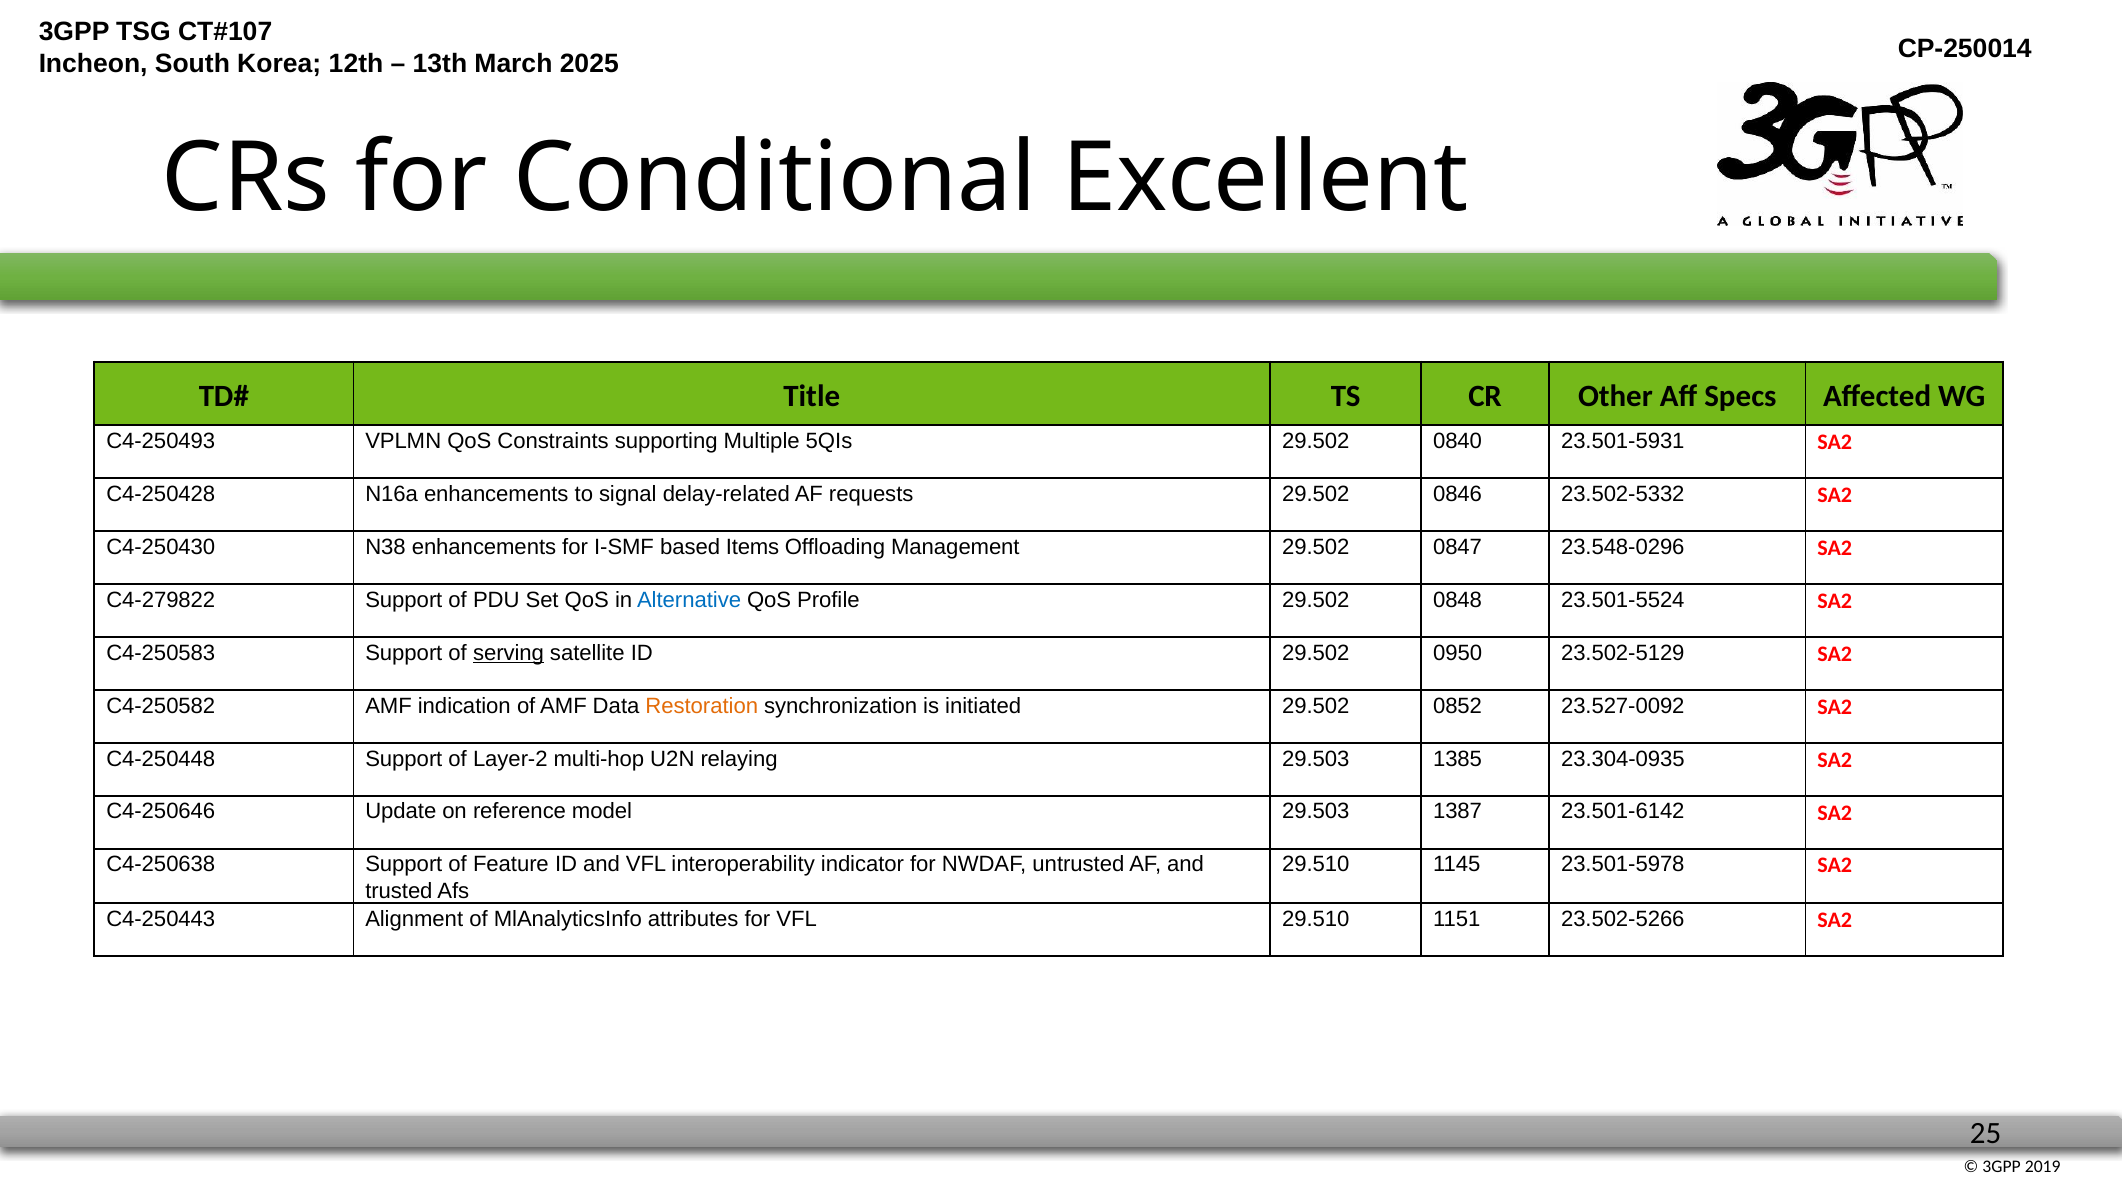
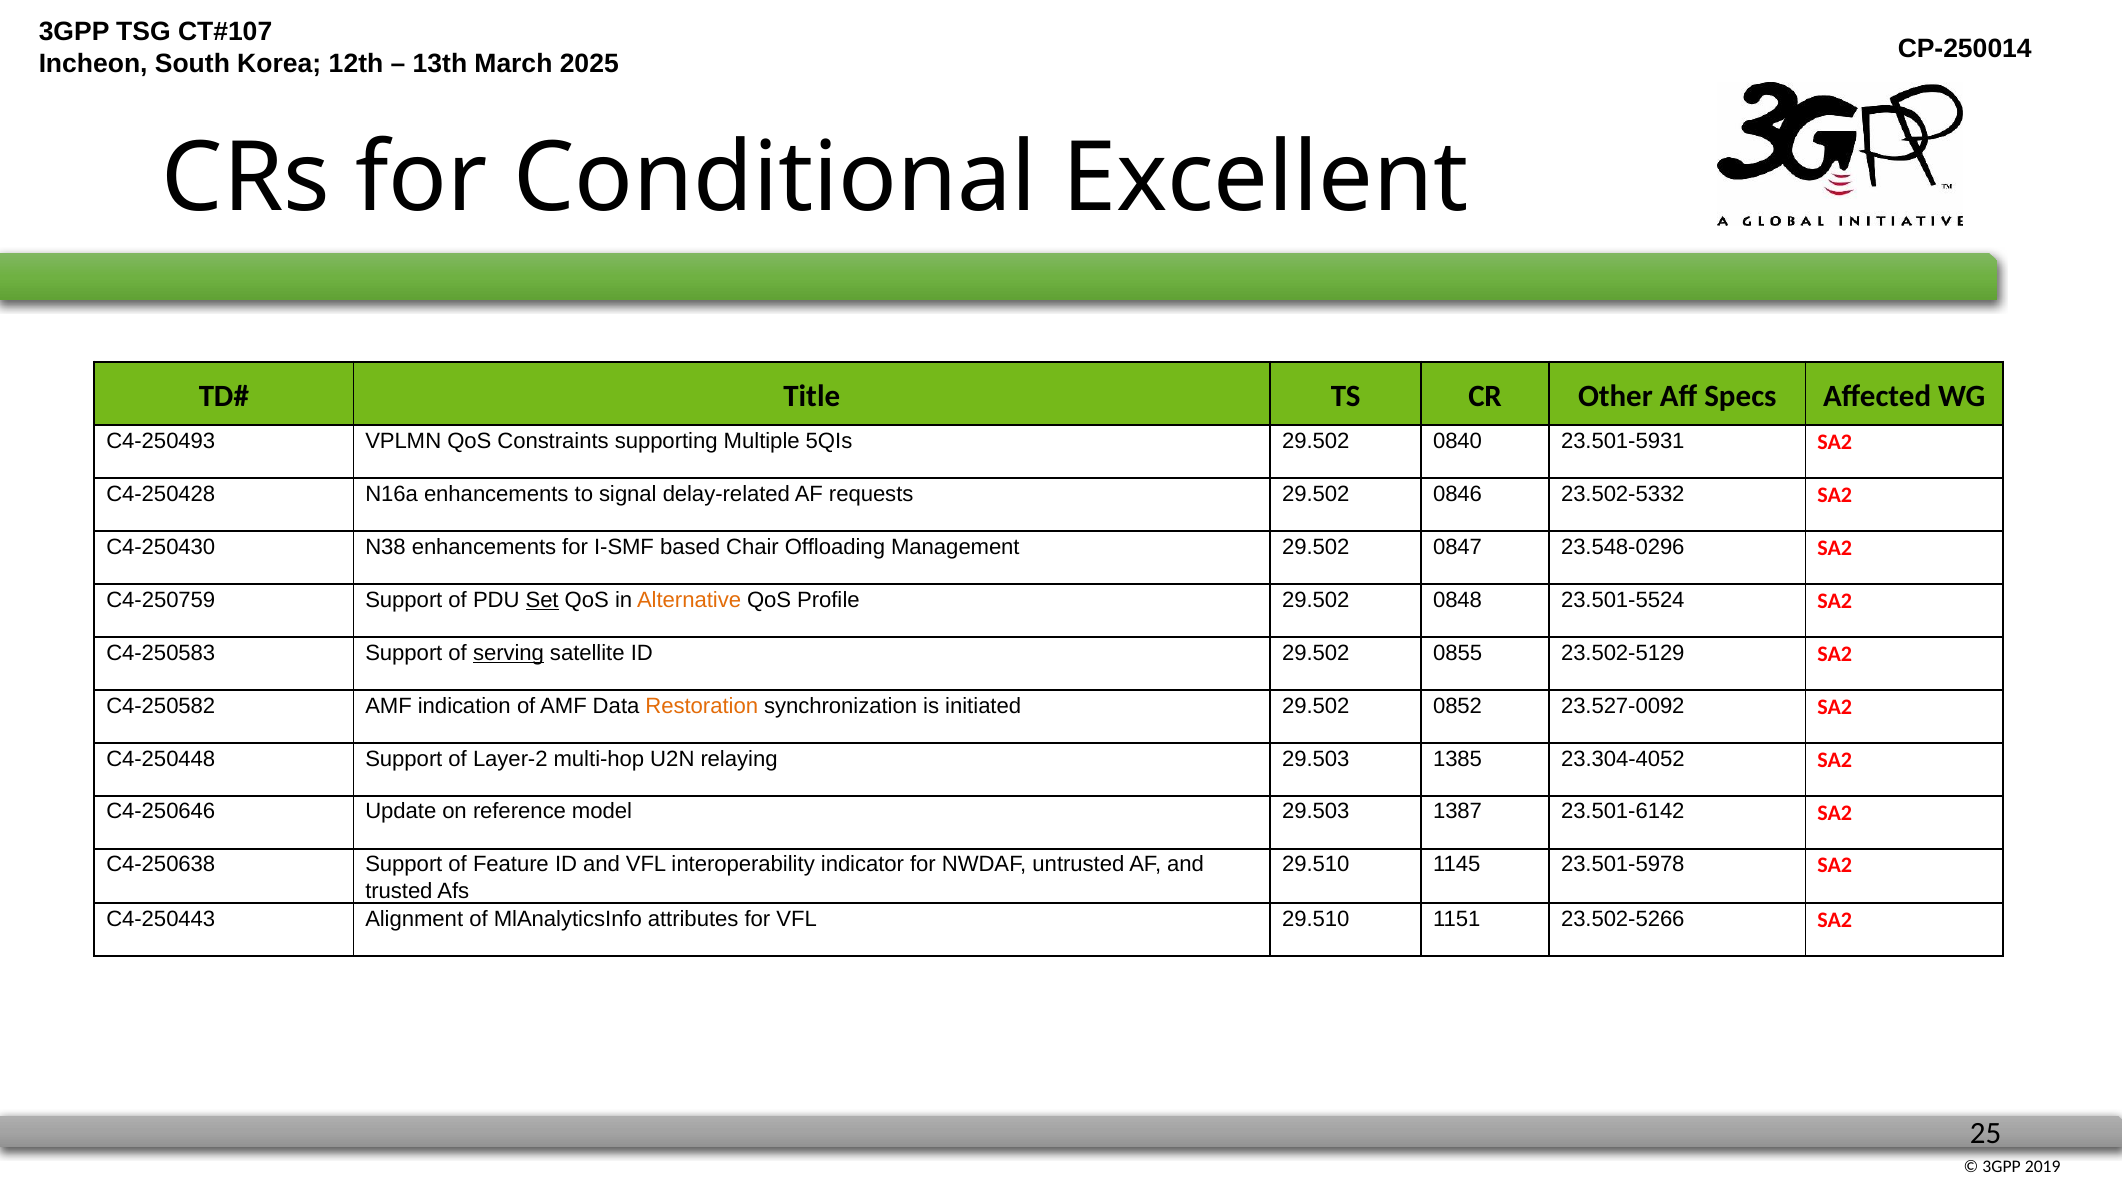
Items: Items -> Chair (752, 547)
C4-279822: C4-279822 -> C4-250759 (161, 600)
Set underline: none -> present (542, 600)
Alternative colour: blue -> orange (689, 600)
0950: 0950 -> 0855 (1458, 653)
23.304-0935: 23.304-0935 -> 23.304-4052 (1623, 759)
